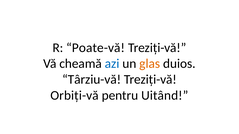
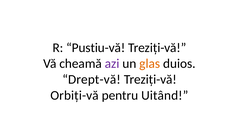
Poate-vă: Poate-vă -> Pustiu-vă (96, 48)
azi colour: blue -> purple (112, 64)
Târziu-vă: Târziu-vă -> Drept-vă (92, 80)
